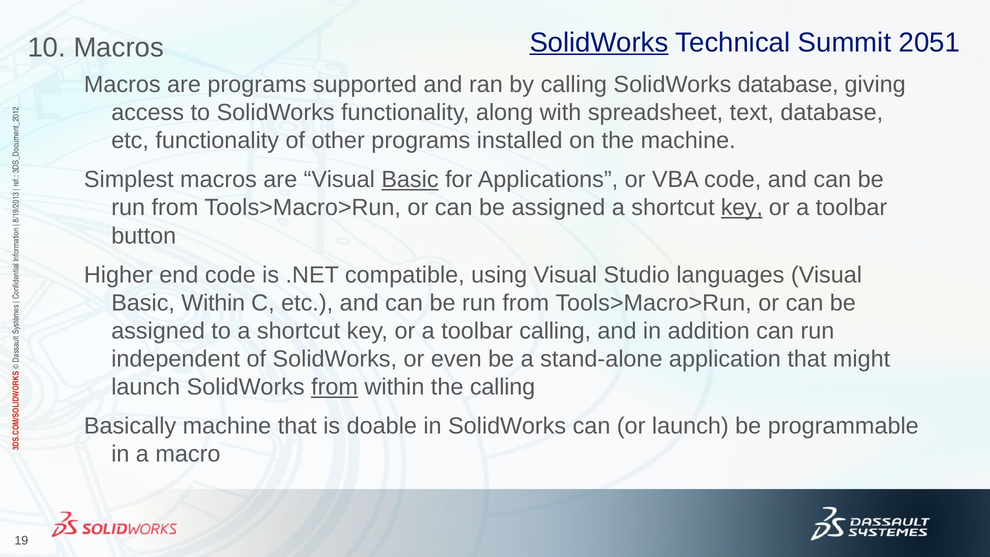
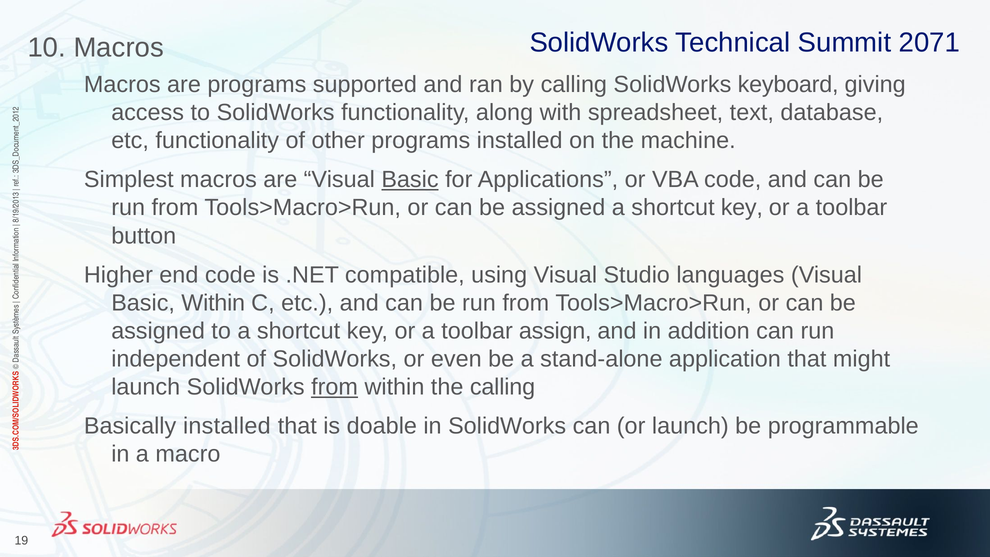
SolidWorks underline: present -> none (599, 43)
2051: 2051 -> 2071 (929, 43)
SolidWorks database: database -> keyboard (788, 84)
key underline: present -> none (742, 208)
toolbar calling: calling -> assign (555, 331)
Basically machine: machine -> installed (227, 426)
